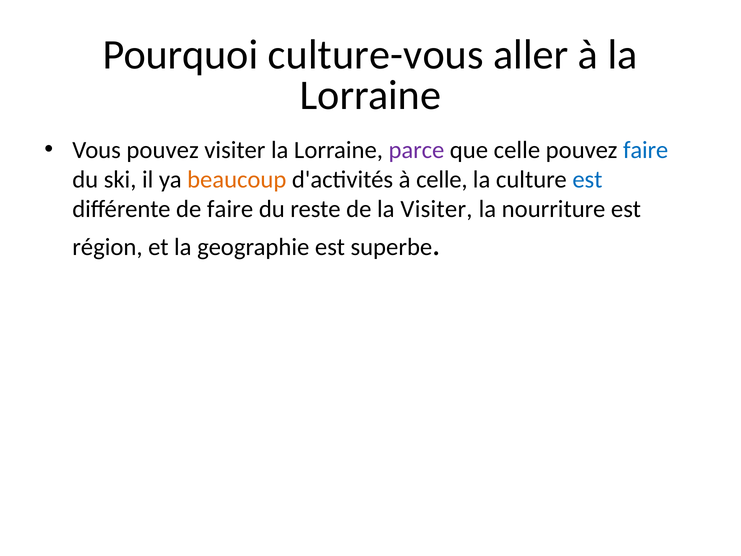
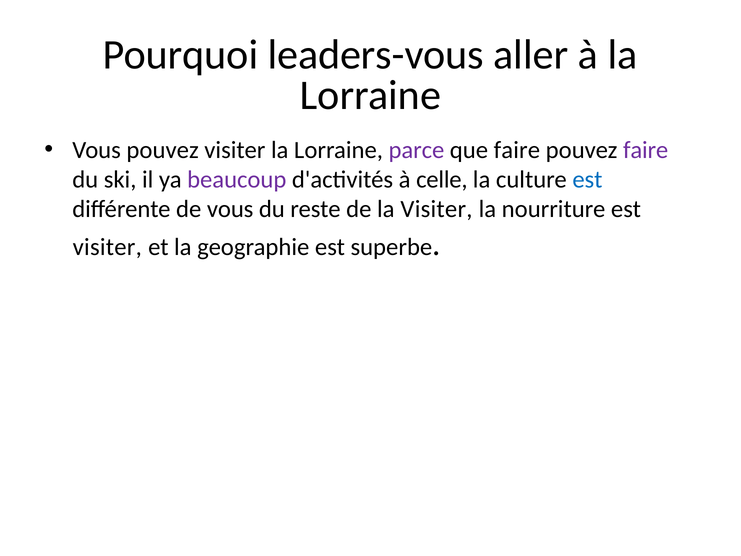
culture-vous: culture-vous -> leaders-vous (376, 55)
que celle: celle -> faire (517, 150)
faire colour: blue -> purple (646, 150)
beaucoup colour: orange -> purple (237, 180)
de faire: faire -> vous (230, 209)
région: région -> visiter (107, 247)
